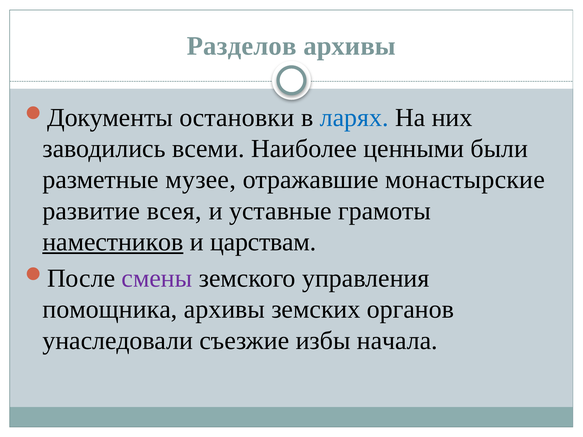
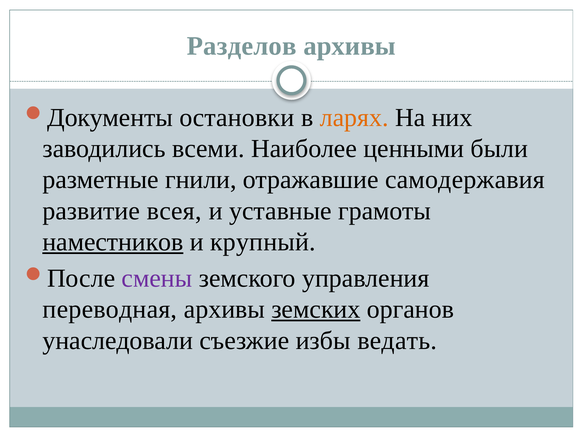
ларях colour: blue -> orange (354, 118)
музее: музее -> гнили (201, 180)
монастырские: монастырские -> самодержавия (465, 180)
царствам: царствам -> крупный (263, 242)
помощника: помощника -> переводная (110, 310)
земских underline: none -> present (316, 310)
начала: начала -> ведать (397, 341)
